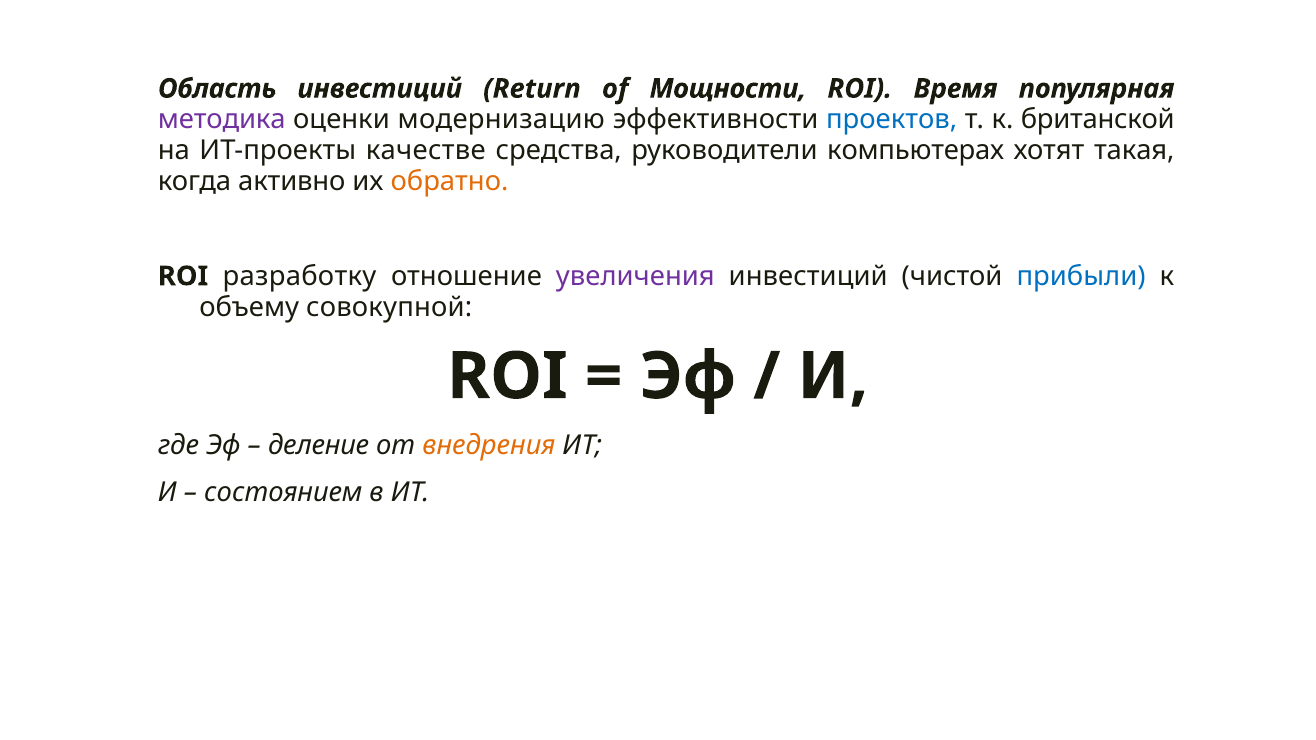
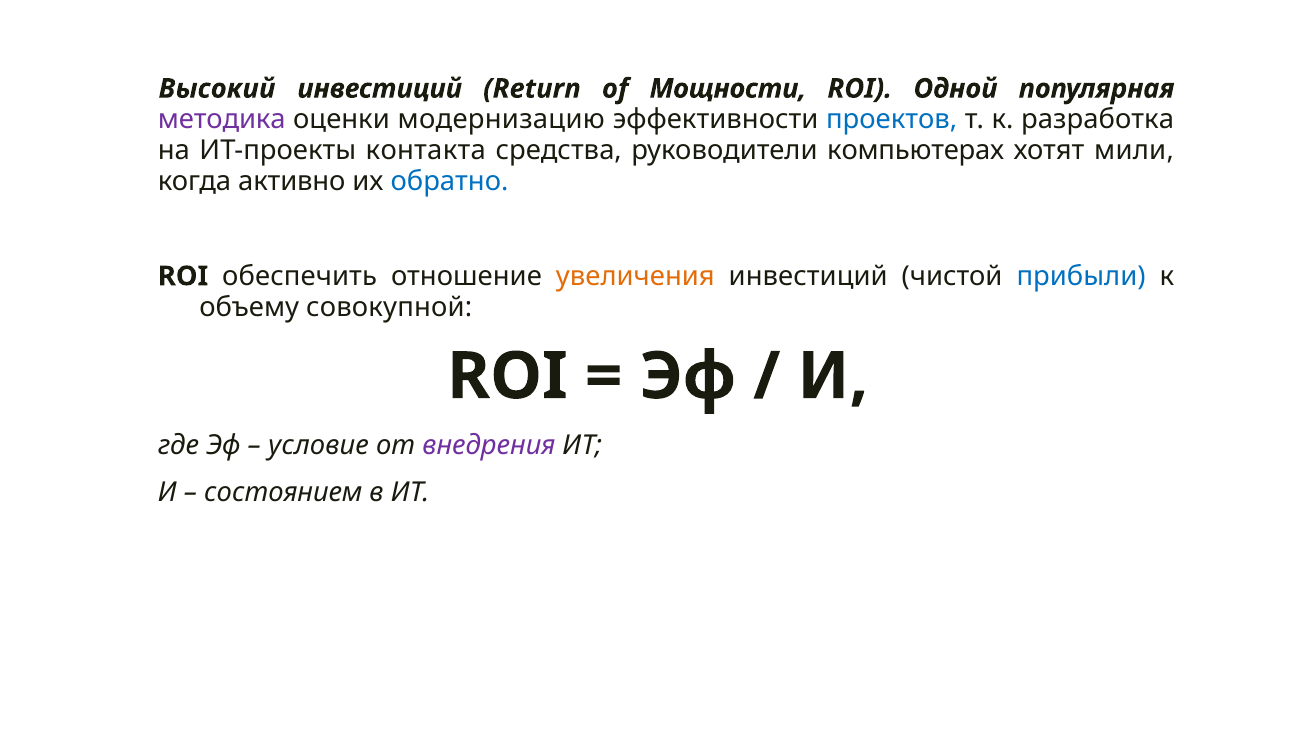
Область: Область -> Высокий (217, 89)
Время: Время -> Одной (955, 89)
британской: британской -> разработка (1098, 120)
качестве: качестве -> контакта (426, 151)
такая: такая -> мили (1134, 151)
обратно colour: orange -> blue (450, 182)
разработку: разработку -> обеспечить (300, 276)
увеличения colour: purple -> orange (635, 276)
деление: деление -> условие (318, 445)
внедрения colour: orange -> purple (489, 445)
